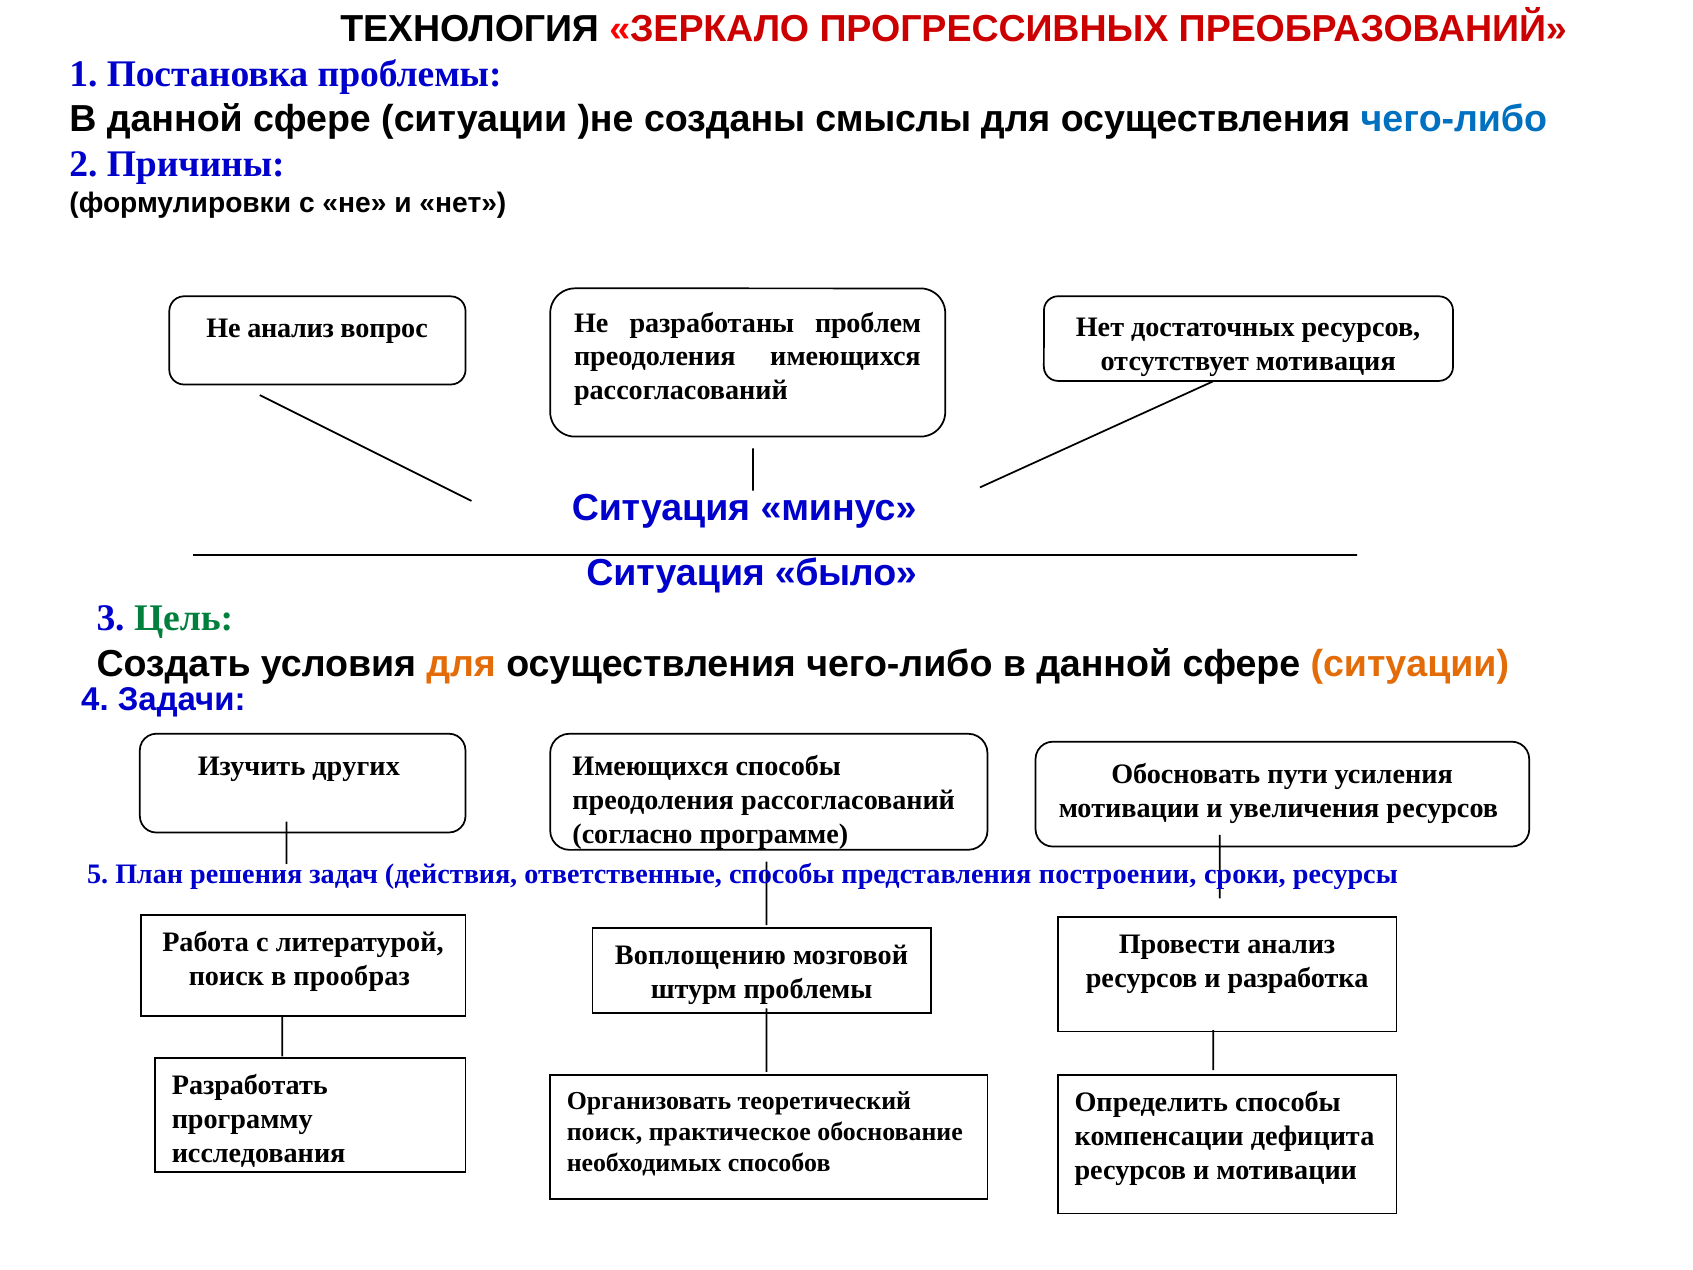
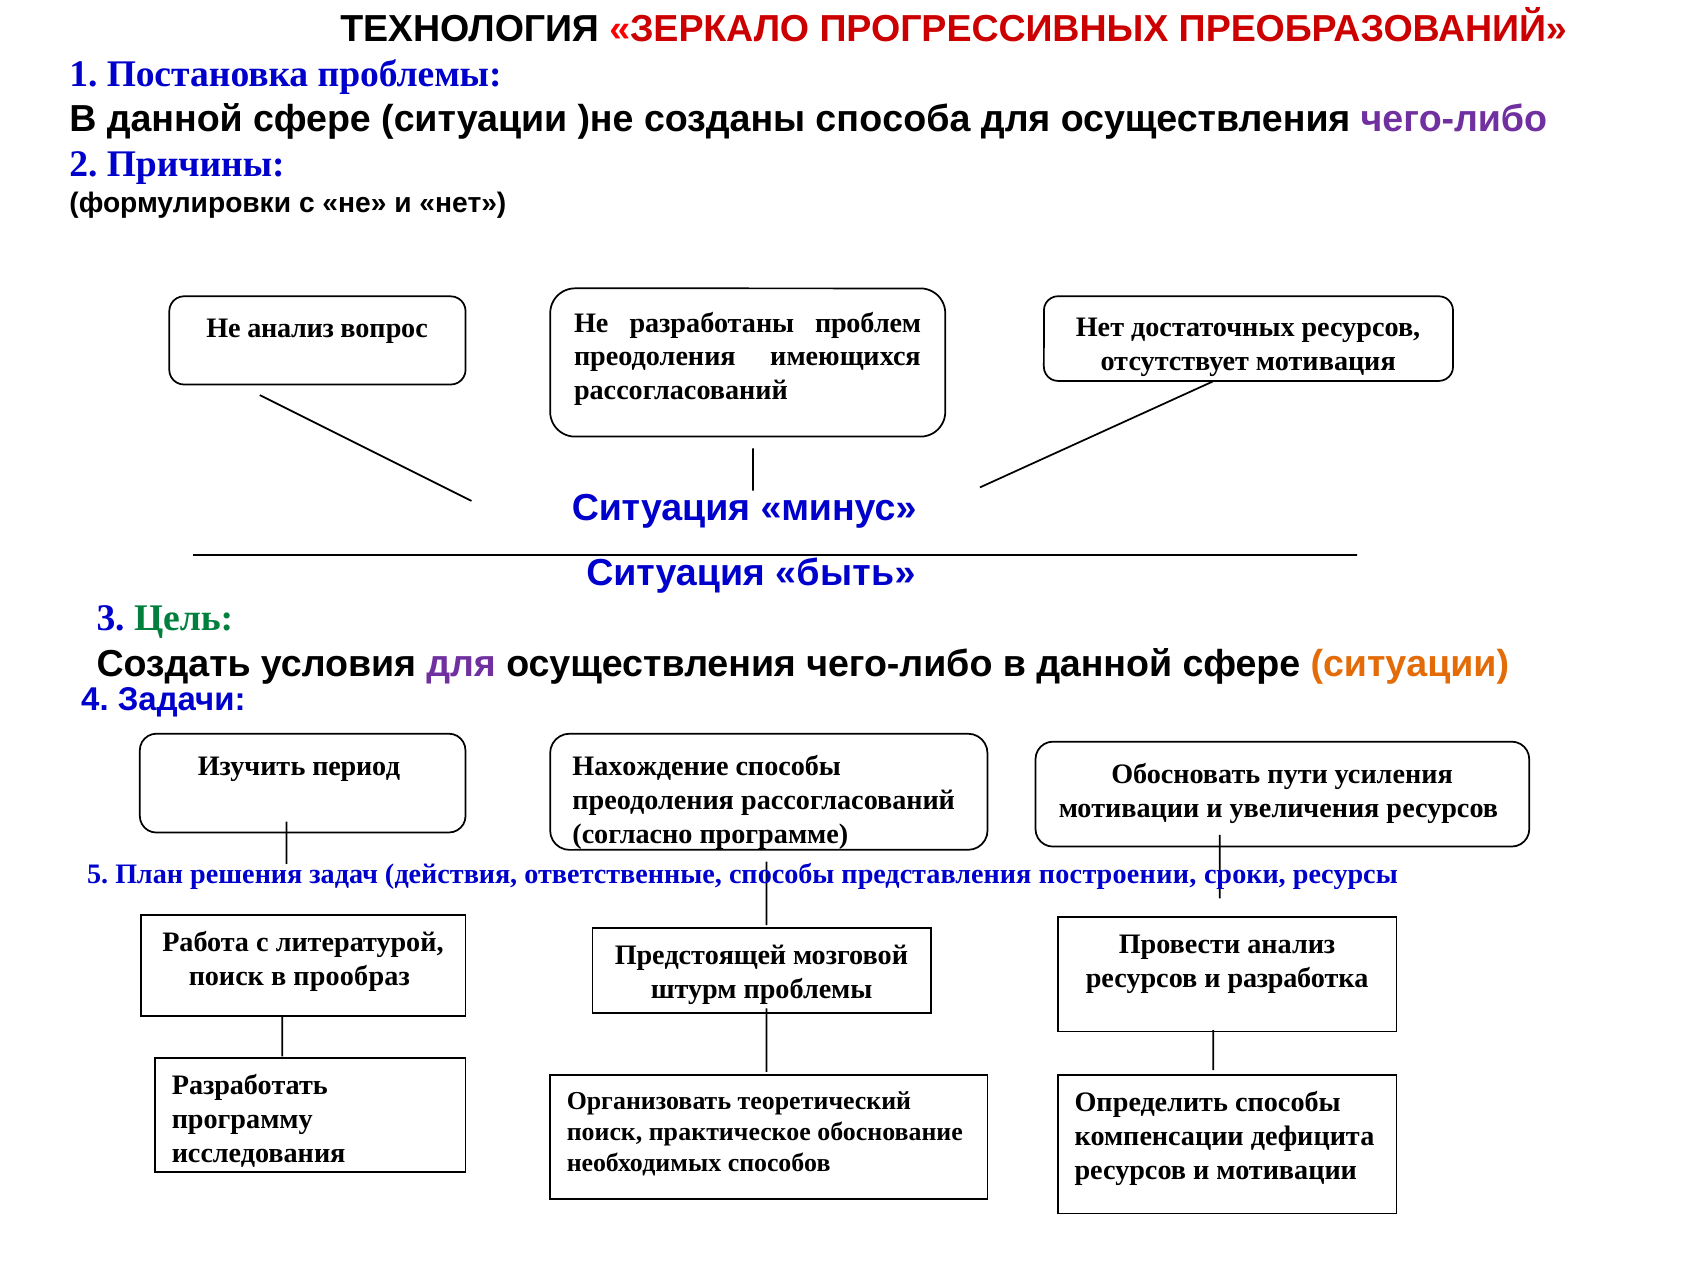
смыслы: смыслы -> способа (893, 119)
чего-либо colour: blue -> purple (1454, 119)
было: было -> быть (845, 573)
для colour: orange -> purple (461, 664)
других: других -> период (356, 766)
Имеющихся: Имеющихся -> Нахождение (651, 766)
Воплощению: Воплощению -> Предстоящей (701, 955)
